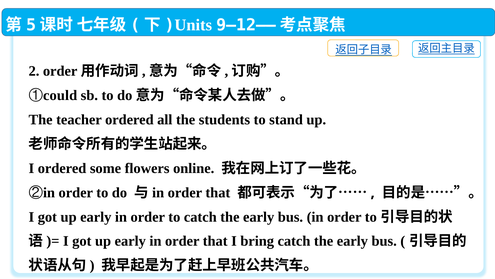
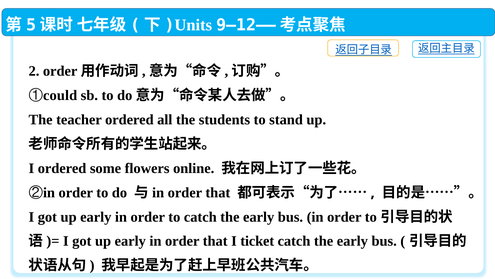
bring: bring -> ticket (257, 241)
